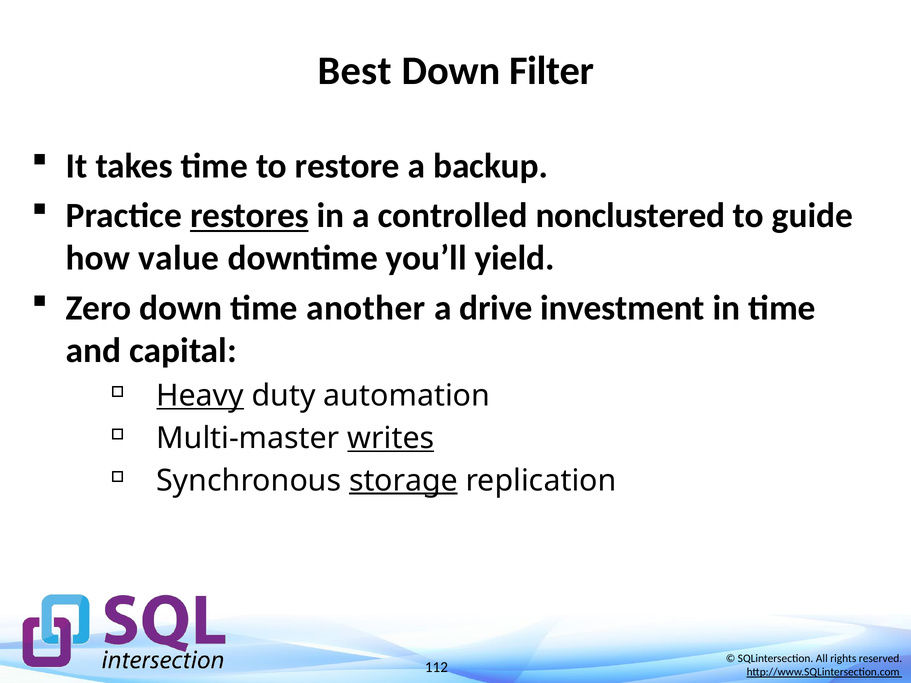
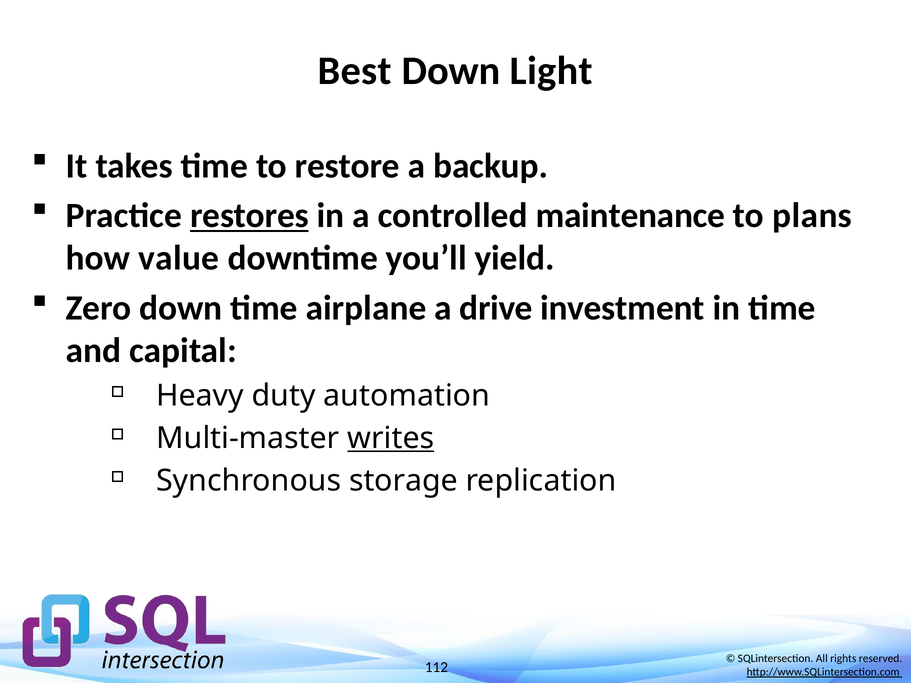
Filter: Filter -> Light (551, 71)
nonclustered: nonclustered -> maintenance (630, 216)
guide: guide -> plans (812, 216)
another: another -> airplane (366, 308)
Heavy underline: present -> none (200, 396)
storage underline: present -> none (403, 481)
